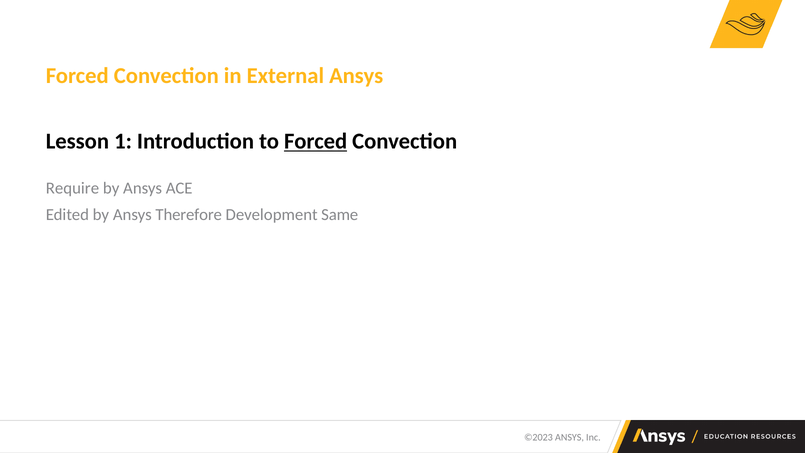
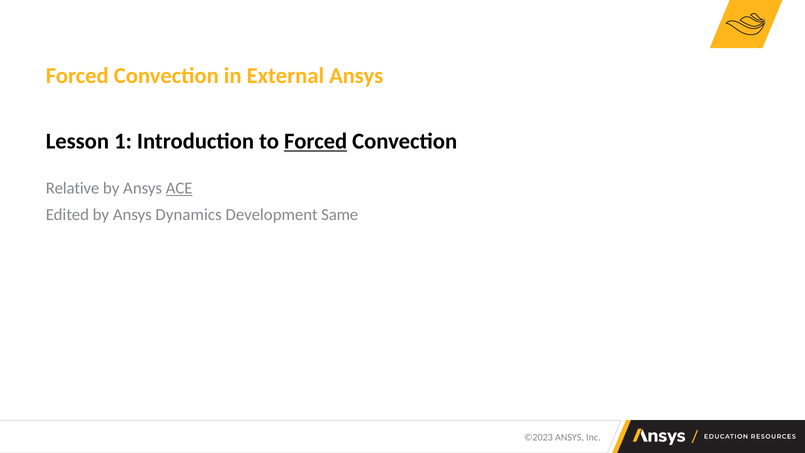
Require: Require -> Relative (73, 188)
ACE underline: none -> present (179, 188)
Therefore: Therefore -> Dynamics (189, 215)
